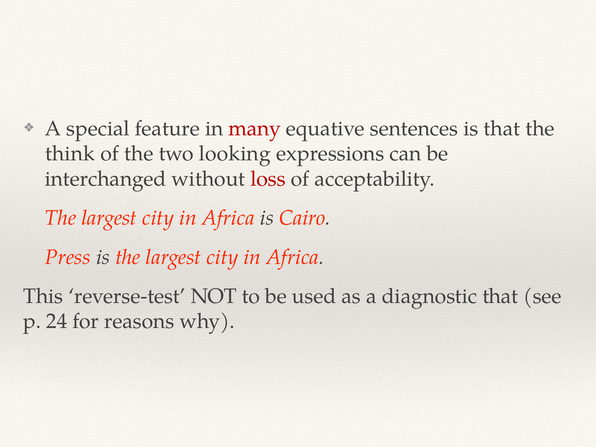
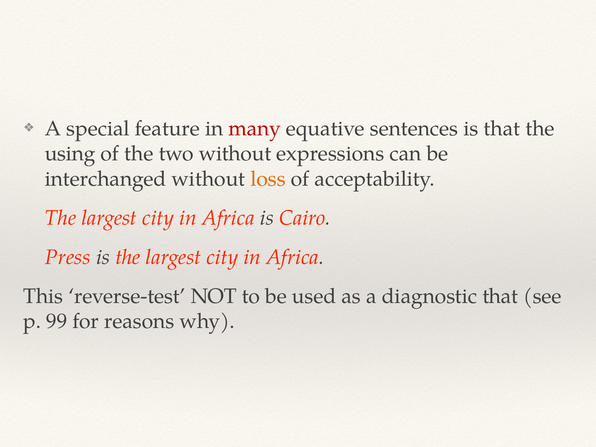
think: think -> using (70, 154)
two looking: looking -> without (235, 154)
loss colour: red -> orange (268, 179)
24: 24 -> 99 (57, 321)
